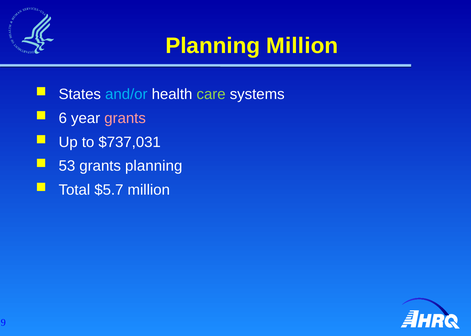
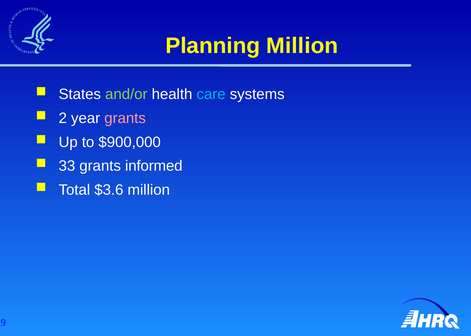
and/or colour: light blue -> light green (126, 94)
care colour: light green -> light blue (211, 94)
6: 6 -> 2 (63, 118)
$737,031: $737,031 -> $900,000 (130, 142)
53: 53 -> 33 (67, 166)
grants planning: planning -> informed (154, 166)
$5.7: $5.7 -> $3.6 (109, 190)
